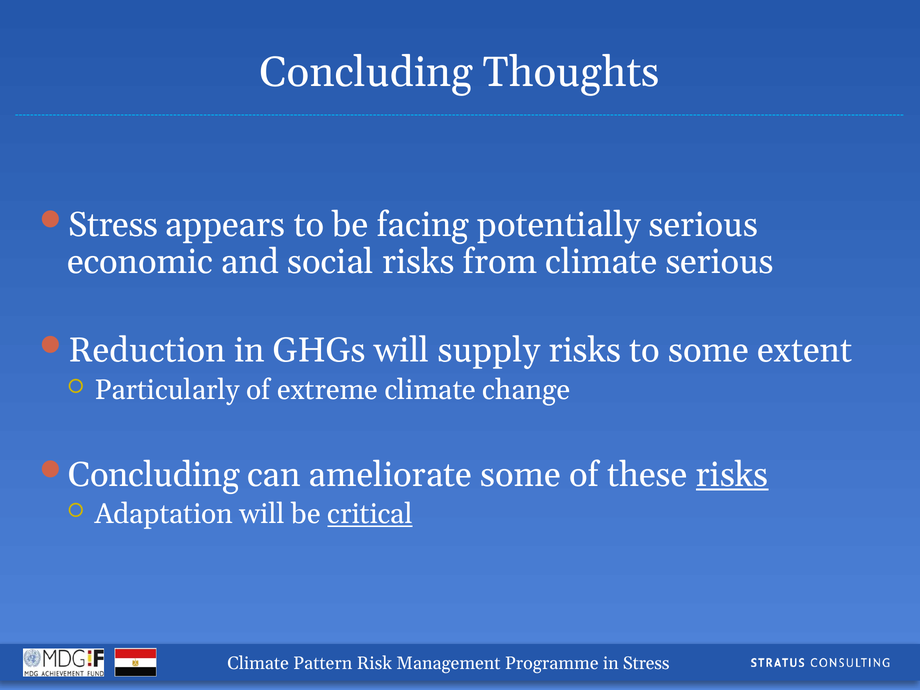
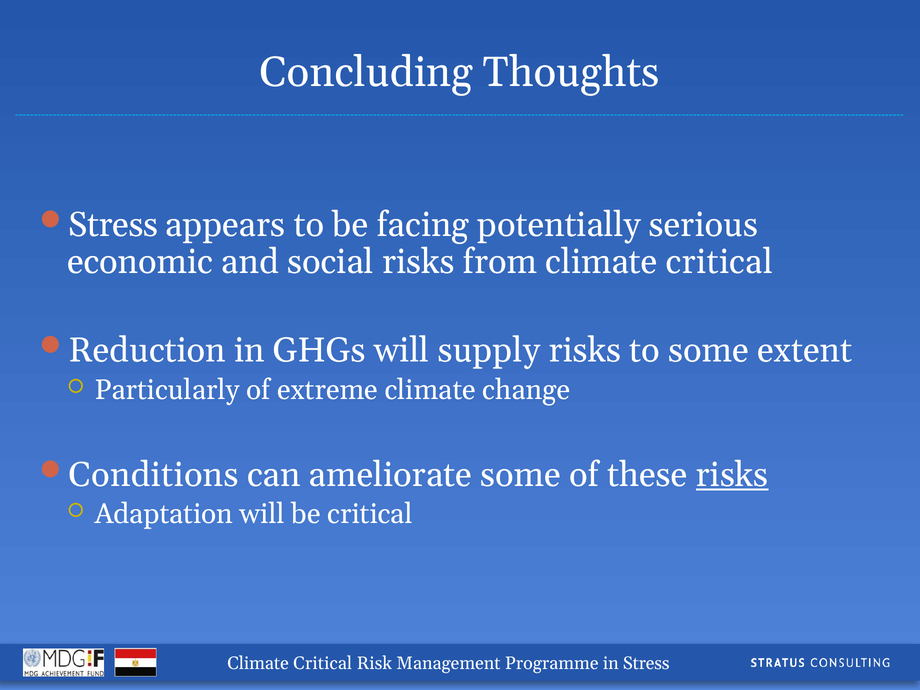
from climate serious: serious -> critical (719, 262)
Concluding: Concluding -> Conditions (154, 475)
critical underline: present -> none (370, 514)
Pattern: Pattern -> Critical (323, 663)
